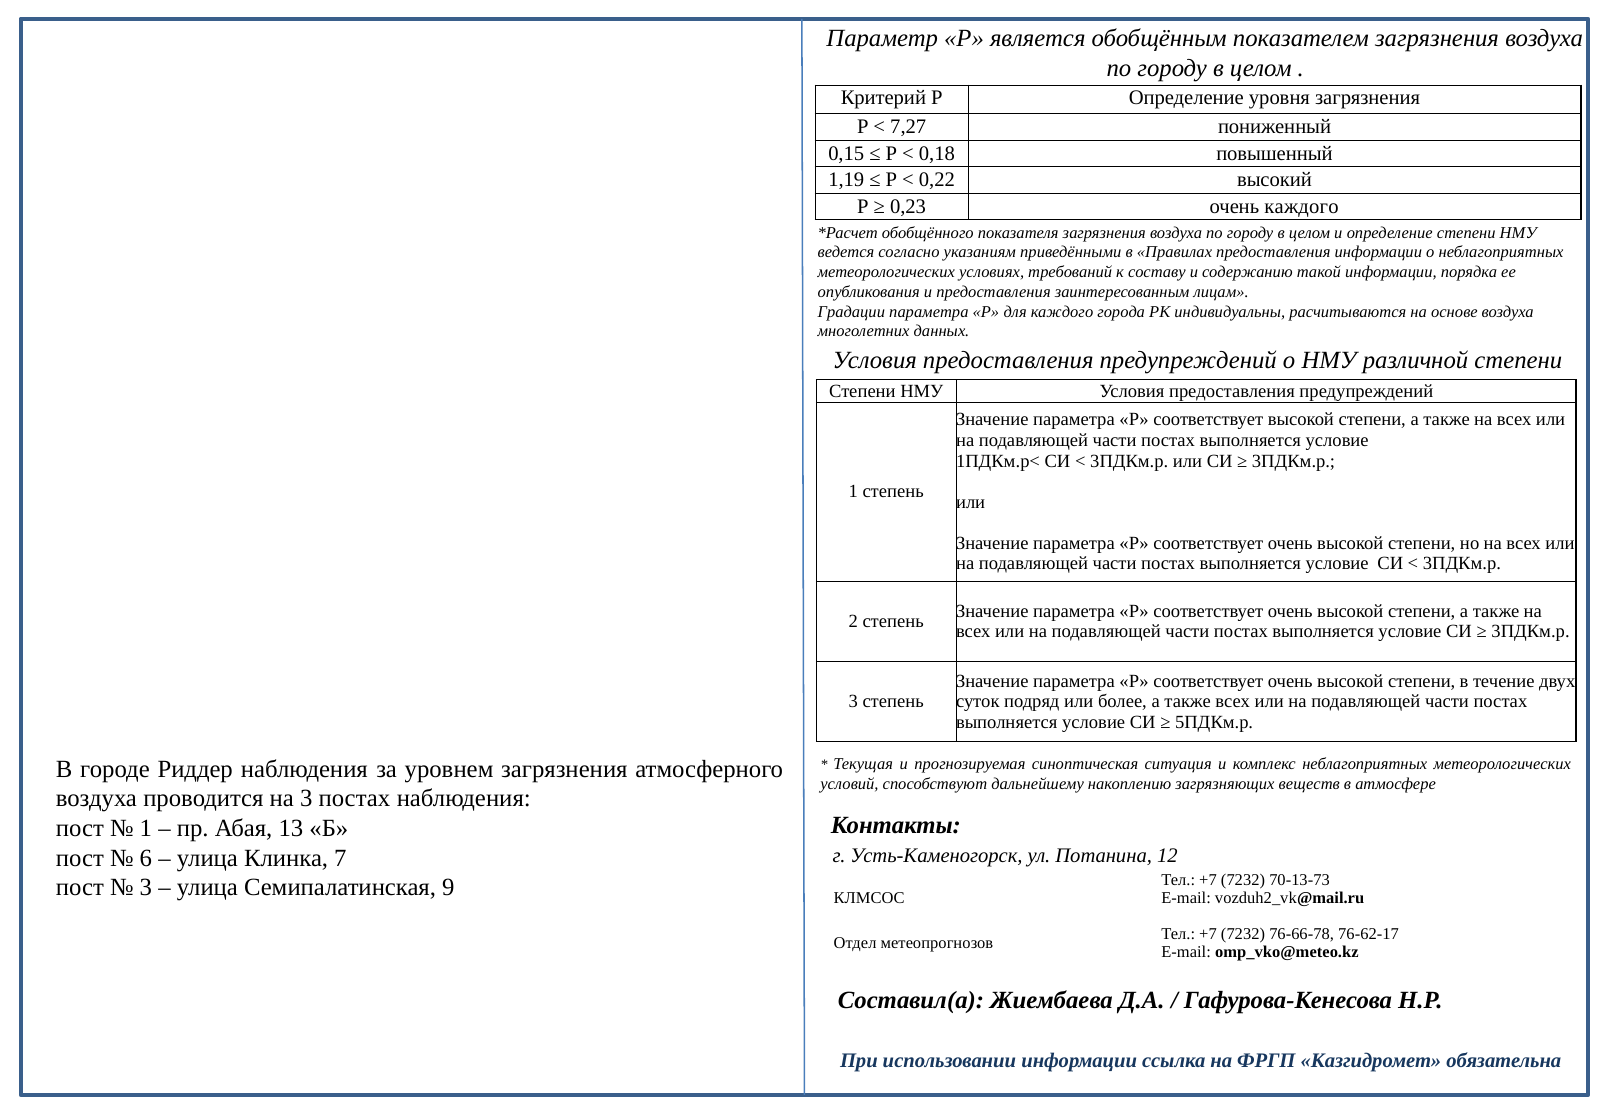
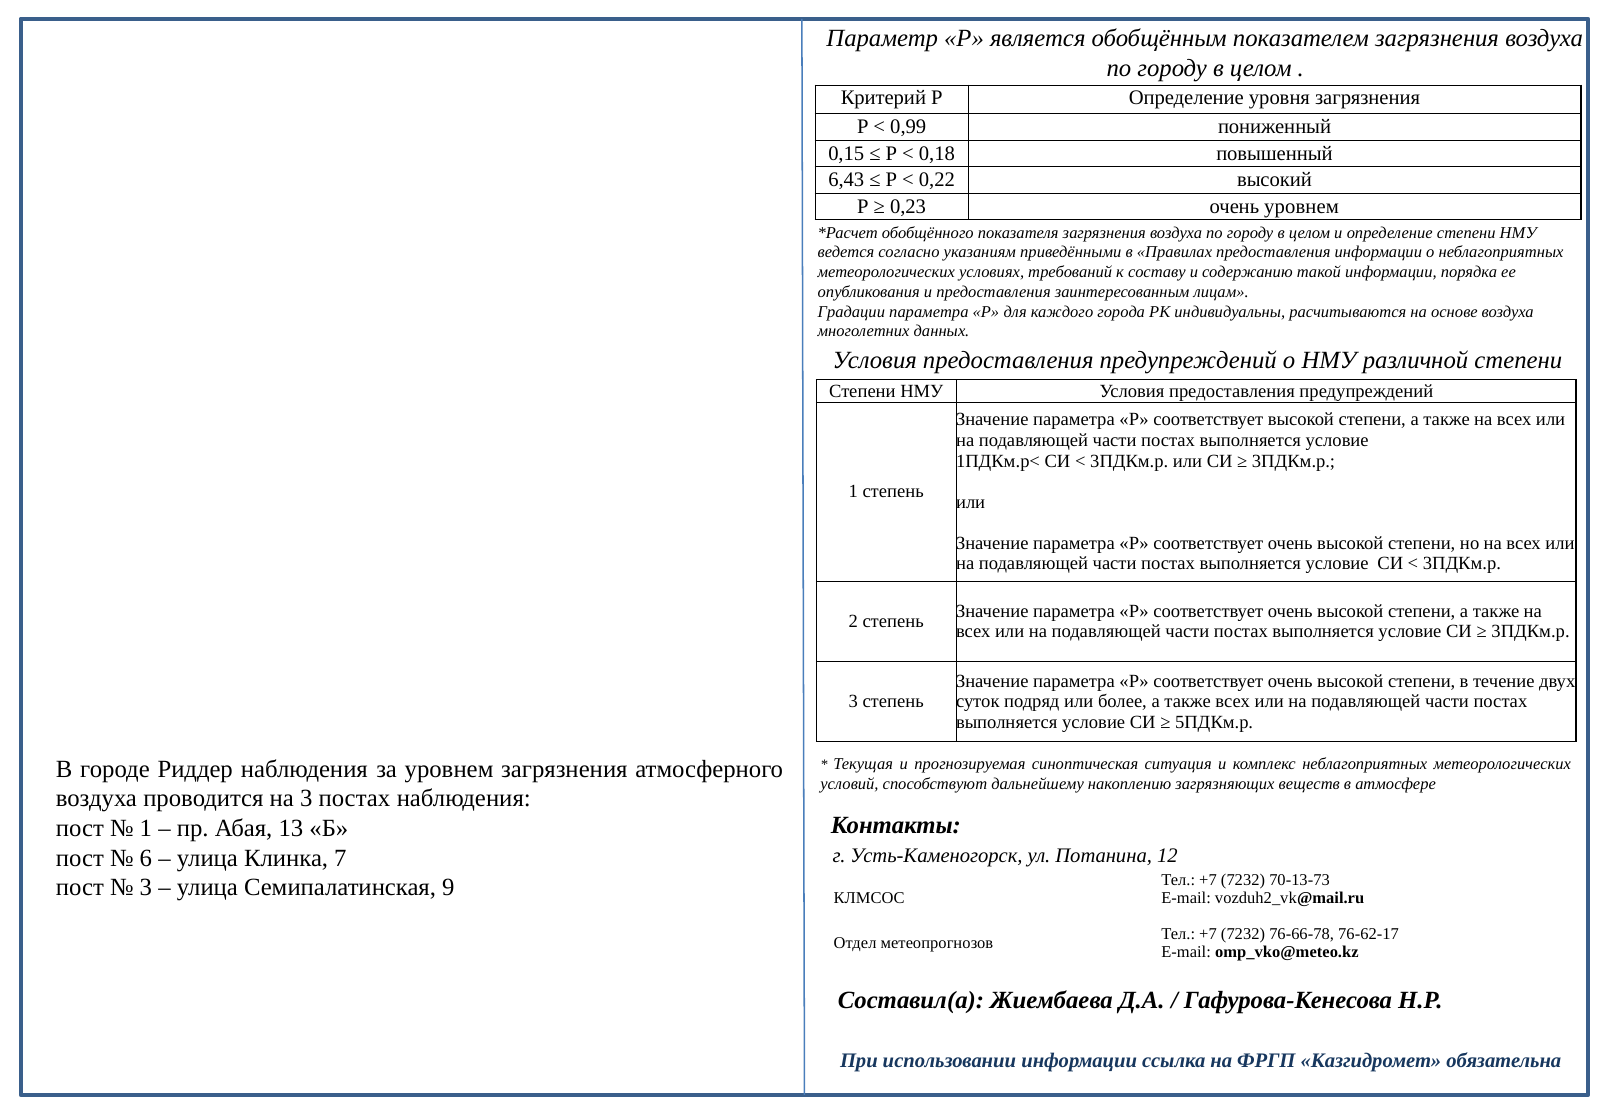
7,27: 7,27 -> 0,99 (908, 127)
1,19: 1,19 -> 6,43 (846, 180)
очень каждого: каждого -> уровнем (1302, 206)
